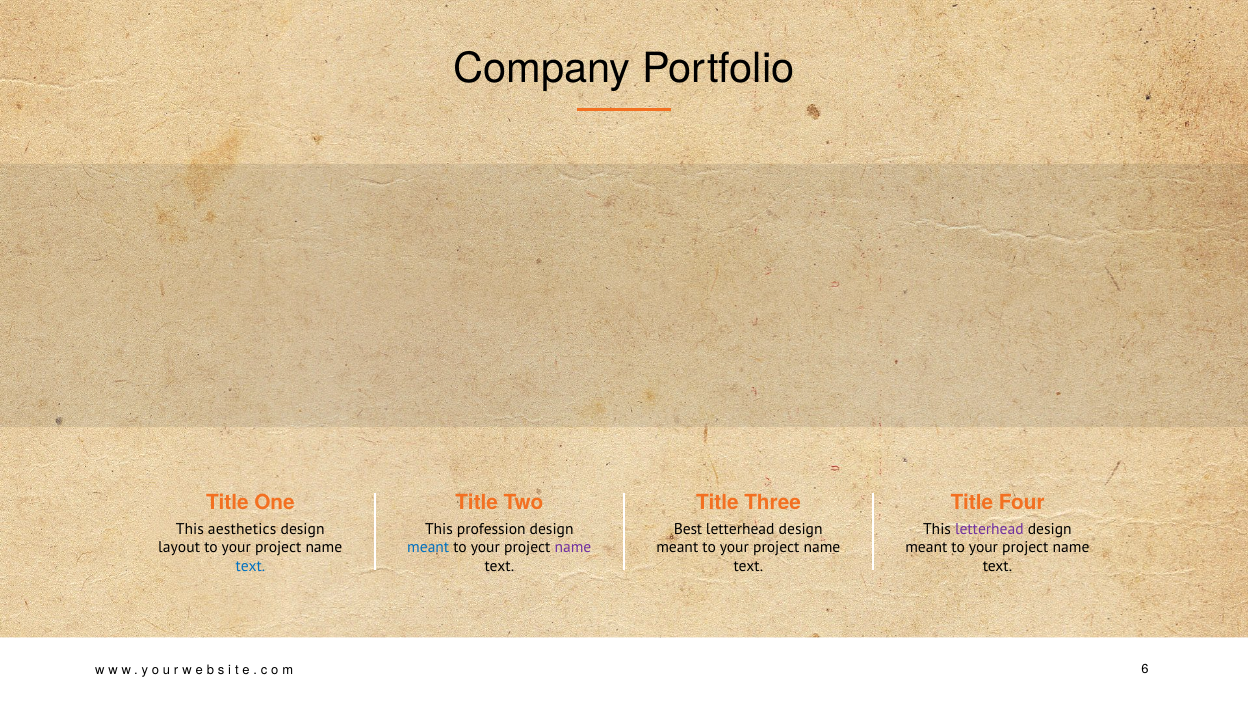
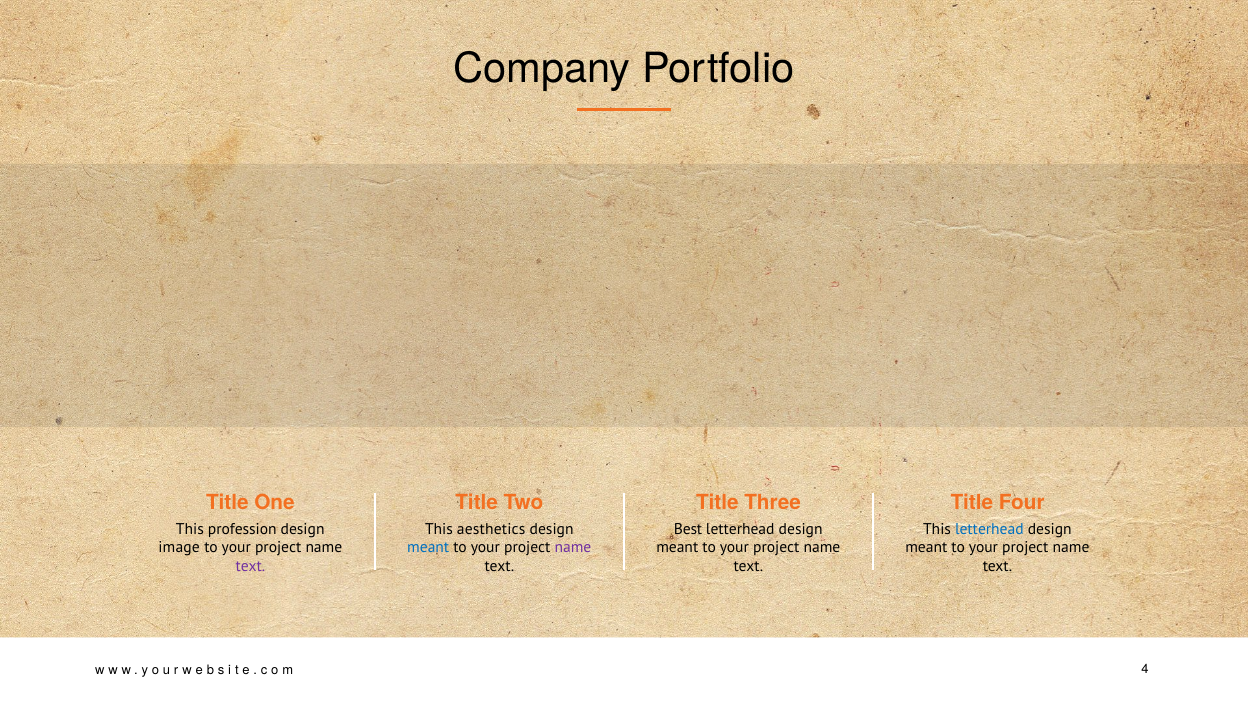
aesthetics: aesthetics -> profession (242, 530)
profession: profession -> aesthetics (491, 530)
letterhead colour: purple -> blue (989, 530)
layout: layout -> image (179, 548)
text colour: blue -> purple (250, 566)
6: 6 -> 4 (1145, 669)
